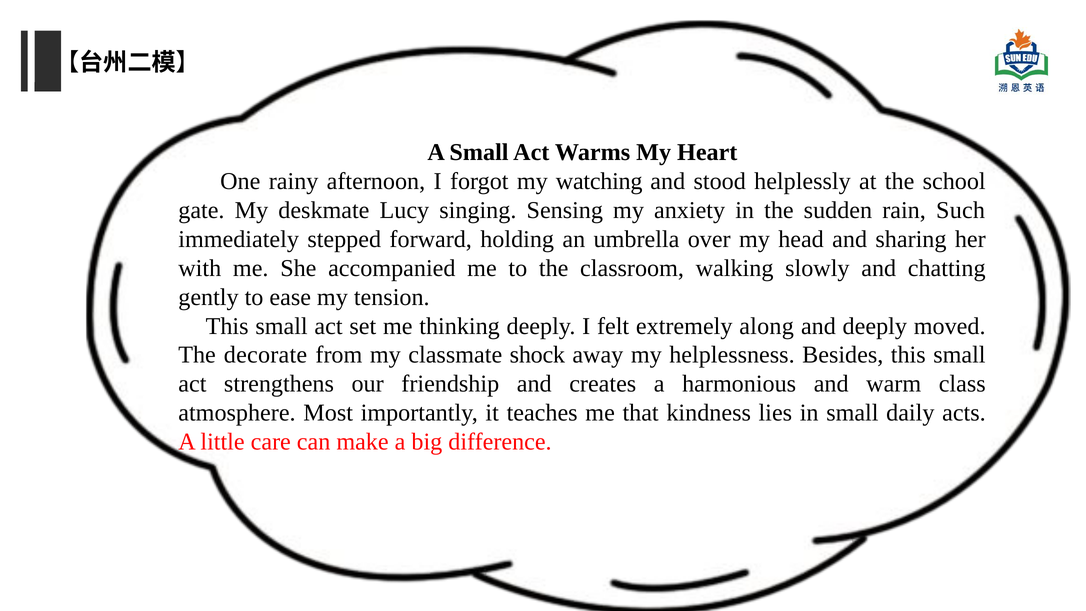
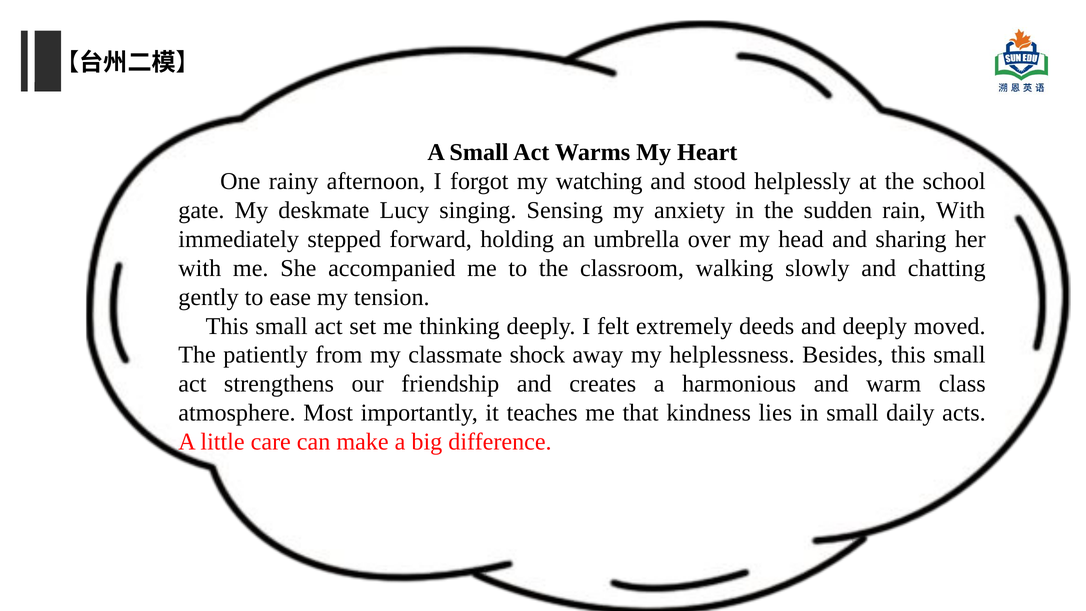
rain Such: Such -> With (961, 210)
along: along -> deeds (767, 326)
decorate: decorate -> patiently (266, 355)
